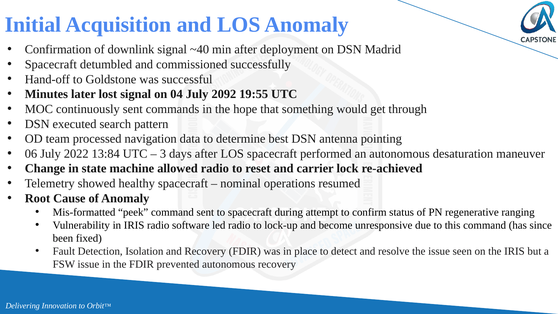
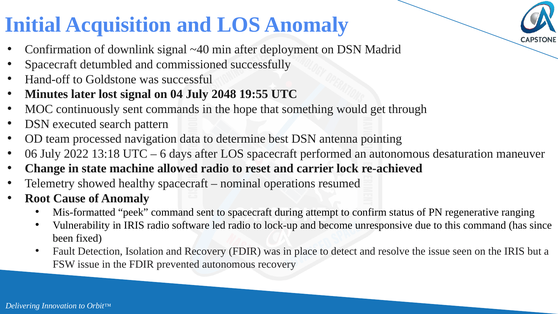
2092: 2092 -> 2048 (224, 94)
13:84: 13:84 -> 13:18 (106, 154)
3: 3 -> 6 (163, 154)
